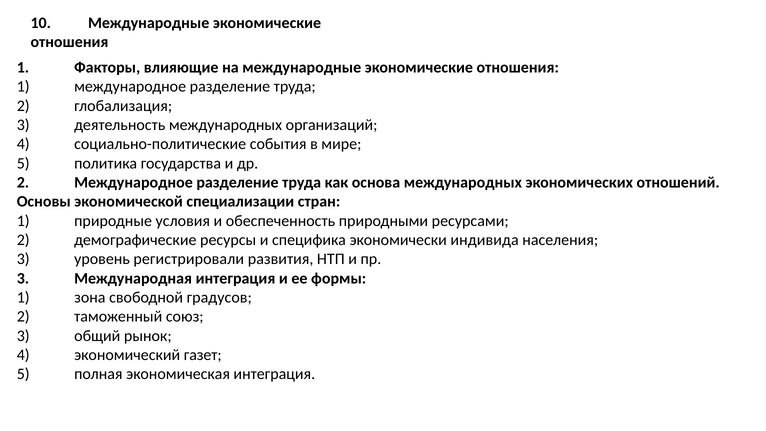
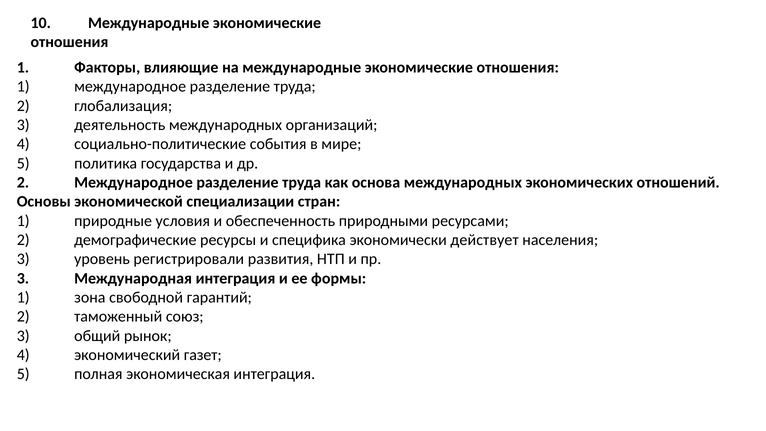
индивида: индивида -> действует (485, 240)
градусов: градусов -> гарантий (219, 297)
